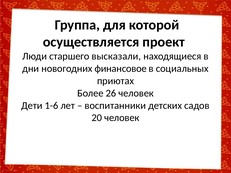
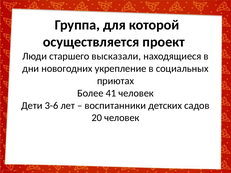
финансовое: финансовое -> укрепление (121, 69)
26: 26 -> 41 (111, 93)
1-6: 1-6 -> 3-6 (51, 106)
